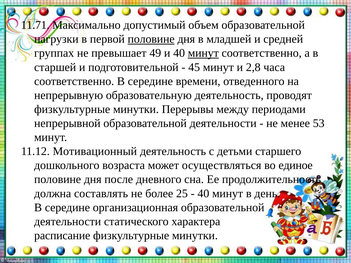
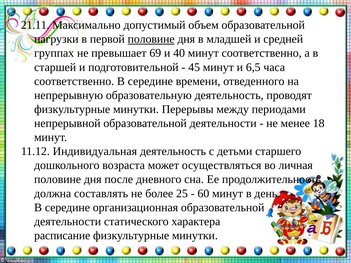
11.71: 11.71 -> 21.11 (35, 25)
49: 49 -> 69 (155, 53)
минут underline: present -> none (203, 53)
2,8: 2,8 -> 6,5 (253, 67)
53: 53 -> 18 (319, 123)
Мотивационный: Мотивационный -> Индивидуальная (95, 151)
единое: единое -> личная (296, 166)
40: 40 -> 60 (203, 194)
